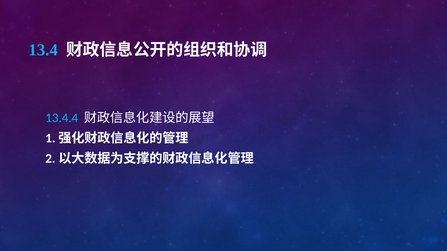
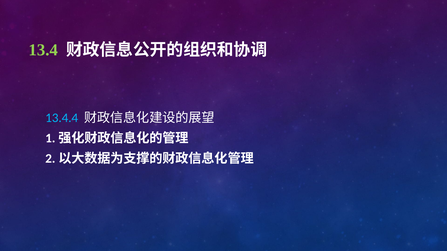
13.4 colour: light blue -> light green (43, 50)
